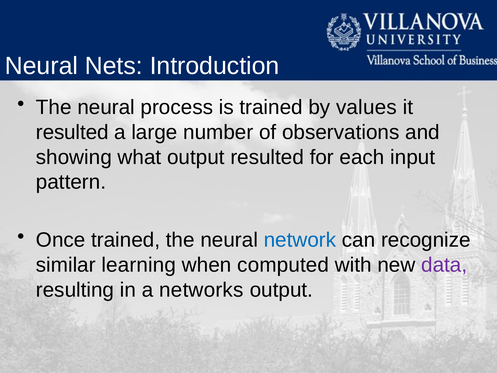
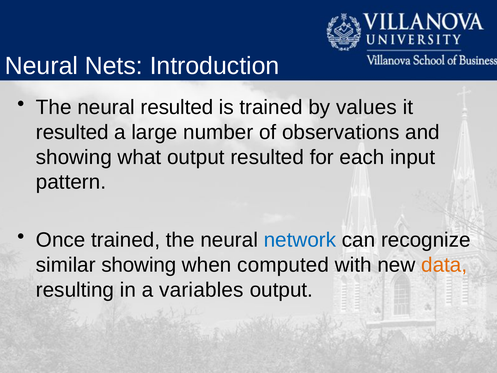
neural process: process -> resulted (177, 107)
similar learning: learning -> showing (139, 265)
data colour: purple -> orange (444, 265)
networks: networks -> variables (201, 290)
